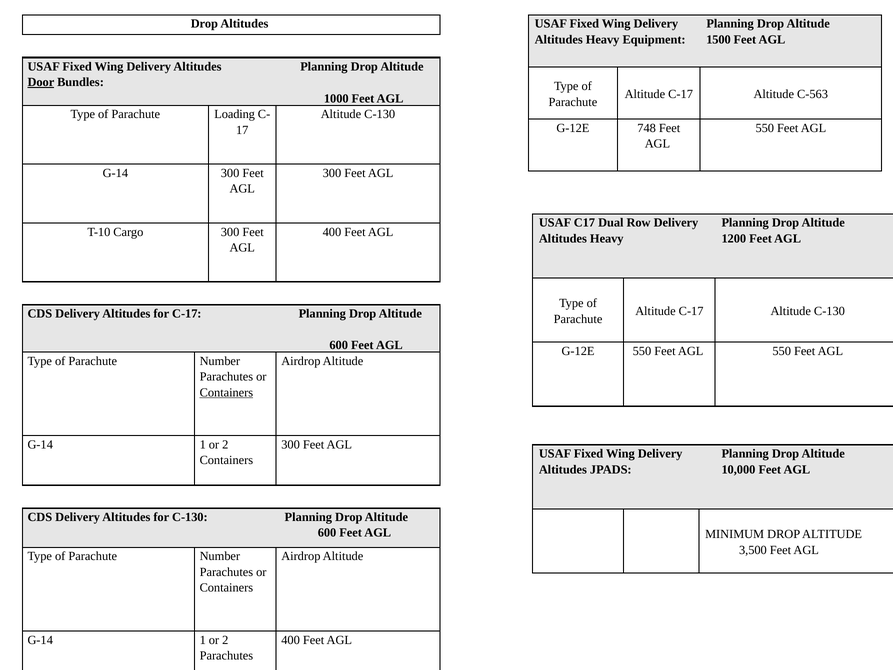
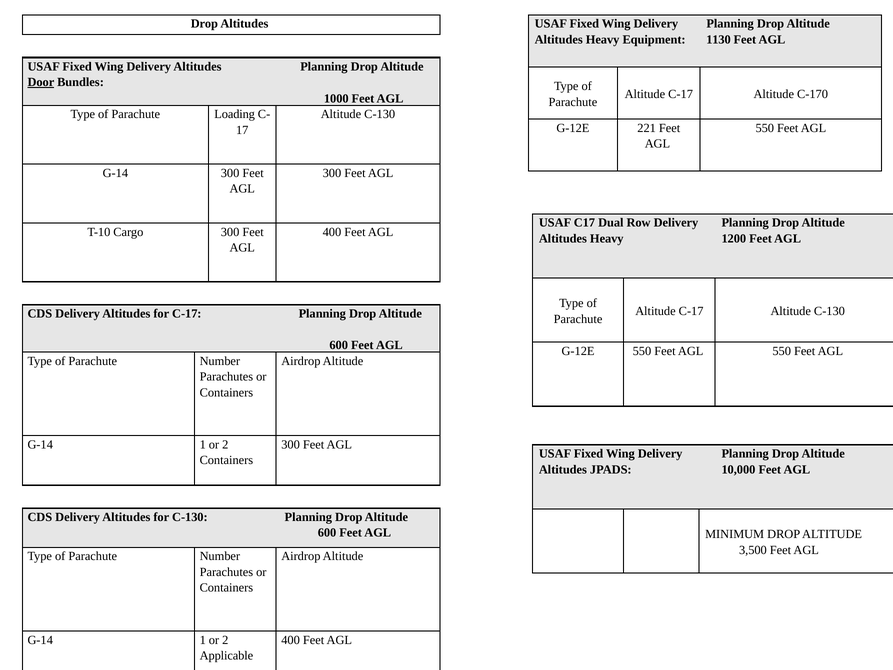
1500: 1500 -> 1130 (719, 40)
C-563: C-563 -> C-170 (813, 94)
748: 748 -> 221 (647, 128)
Containers underline: present -> none (226, 392)
Parachutes: Parachutes -> Applicable (226, 655)
